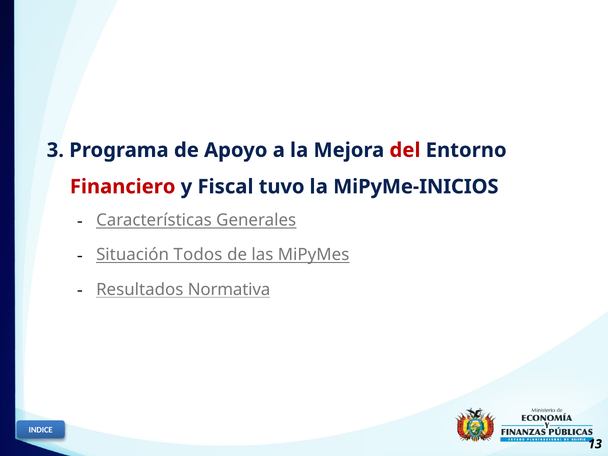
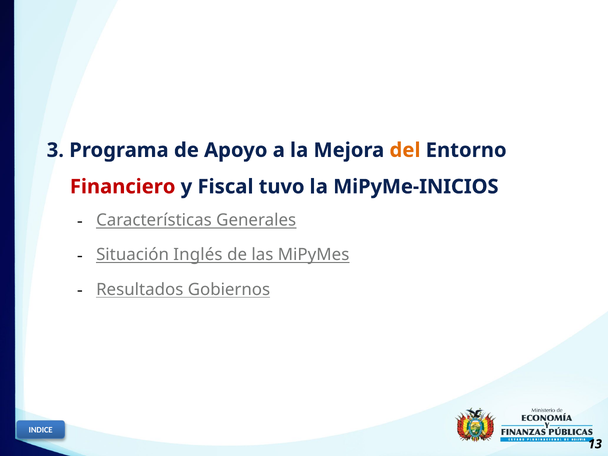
del colour: red -> orange (405, 150)
Todos: Todos -> Inglés (198, 255)
Normativa: Normativa -> Gobiernos (229, 290)
